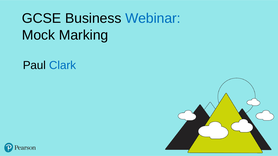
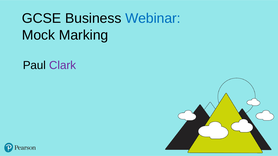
Clark colour: blue -> purple (63, 65)
